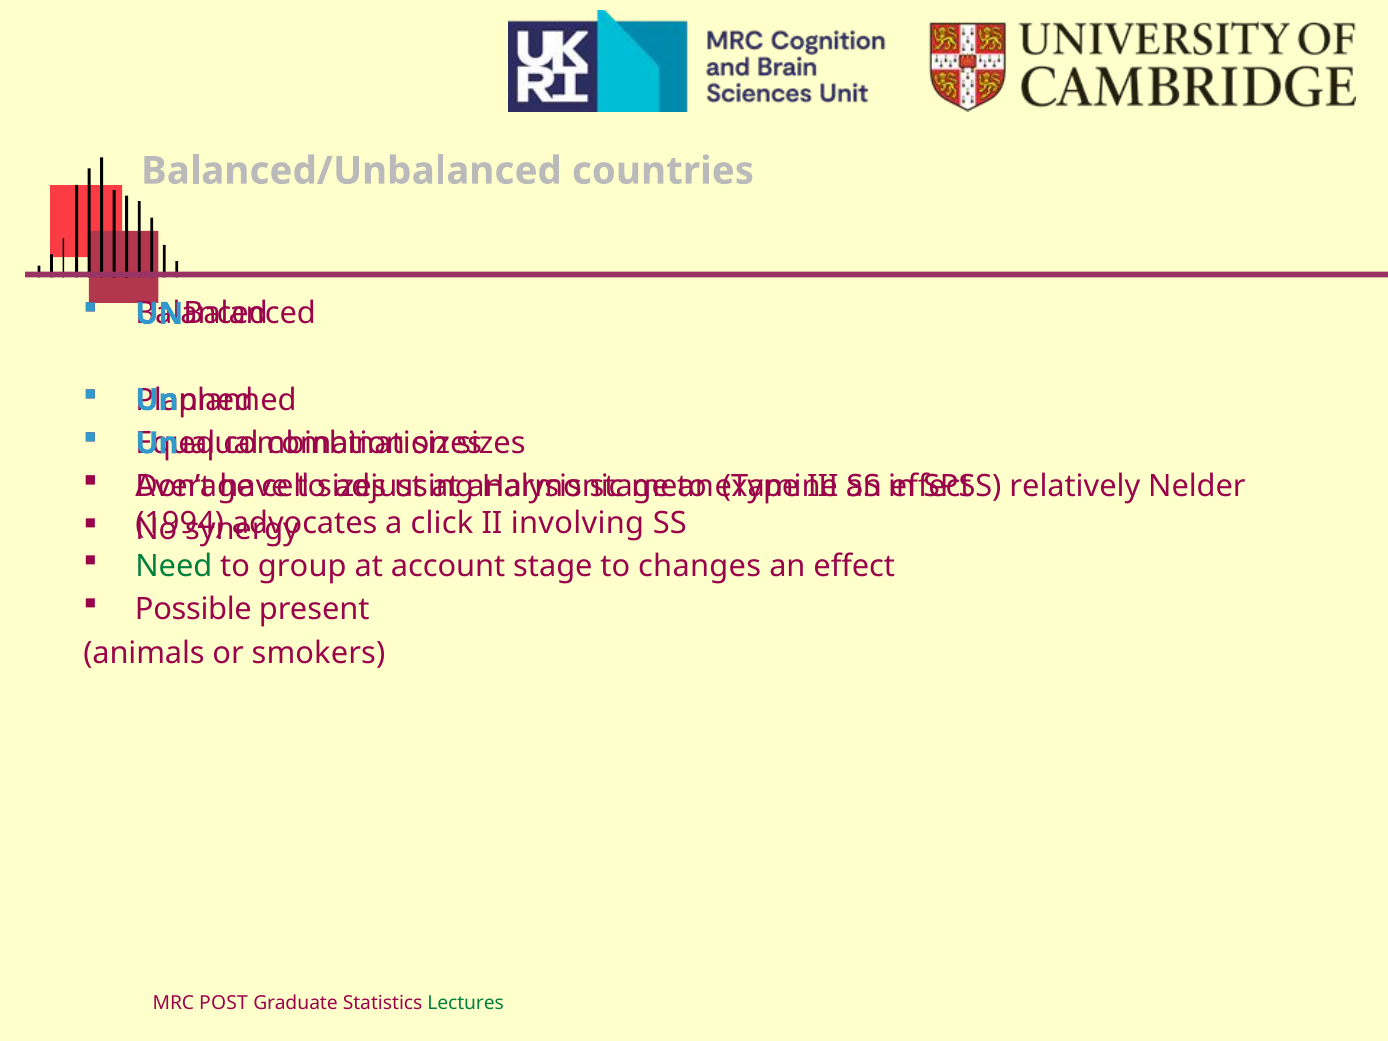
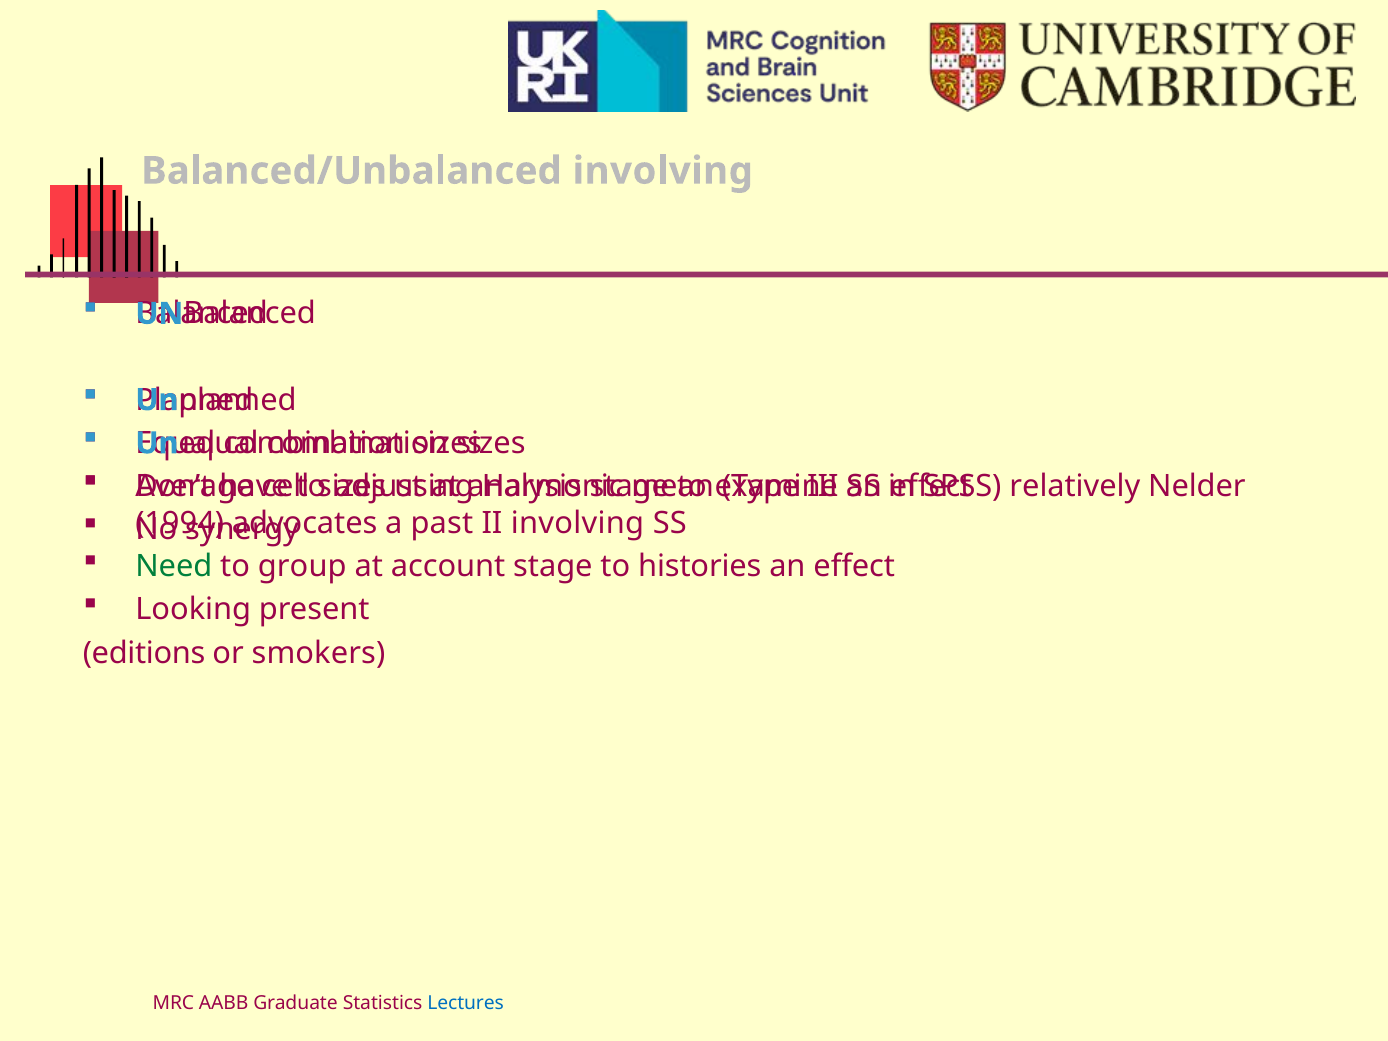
Balanced/Unbalanced countries: countries -> involving (663, 171)
click: click -> past (442, 523)
changes: changes -> histories (700, 567)
Possible: Possible -> Looking (193, 610)
animals: animals -> editions (144, 653)
POST: POST -> AABB (224, 1003)
Lectures colour: green -> blue (466, 1003)
